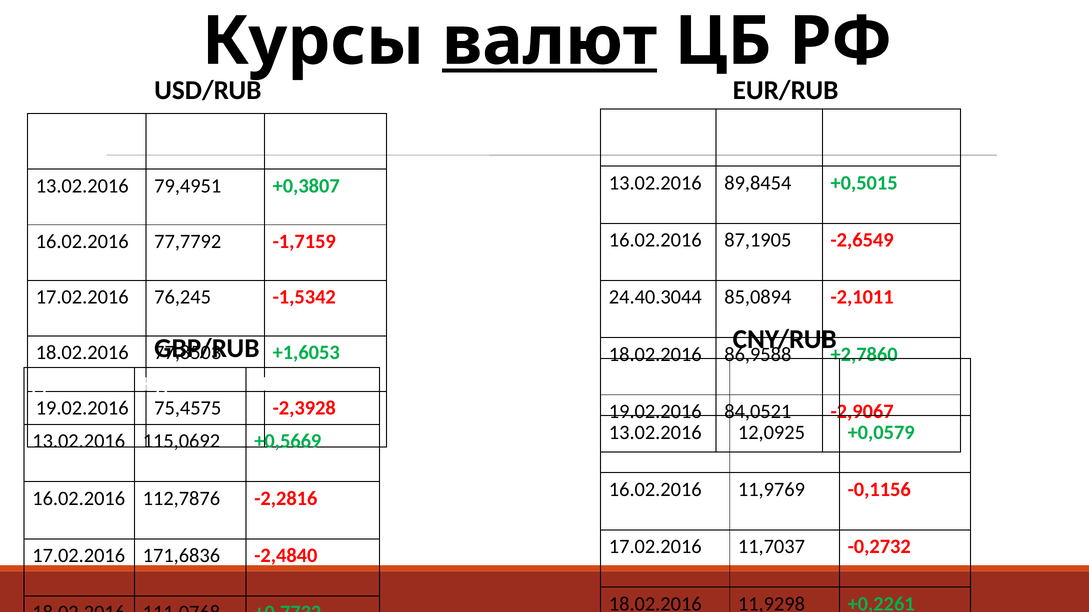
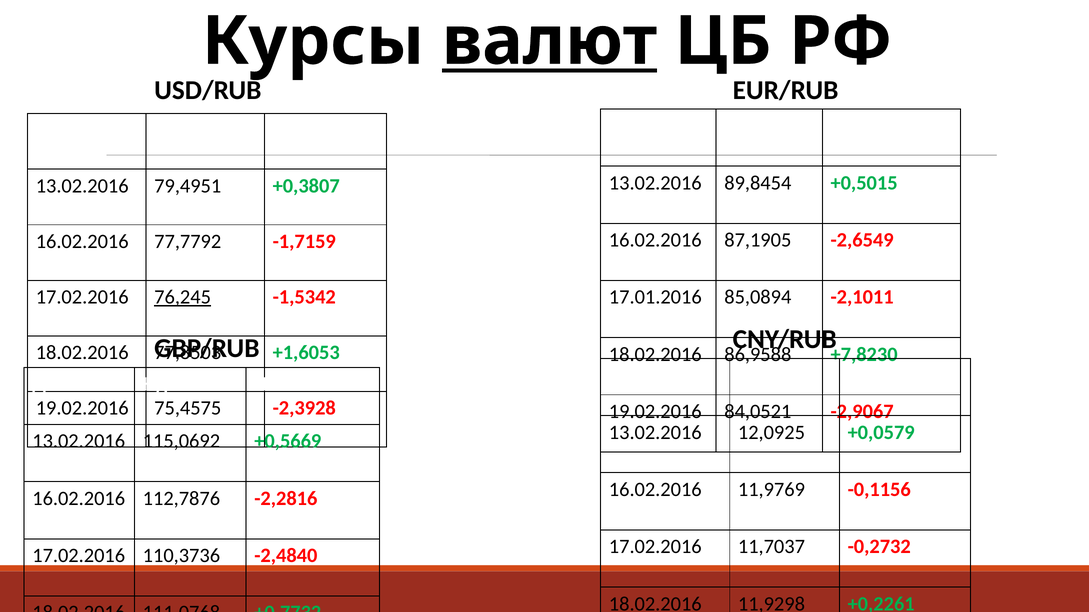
76,245 underline: none -> present (183, 297)
24.40.3044: 24.40.3044 -> 17.01.2016 (655, 297)
+2,7860: +2,7860 -> +7,8230 (864, 355)
171,6836: 171,6836 -> 110,3736 (181, 556)
